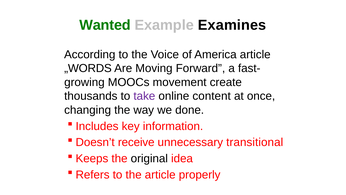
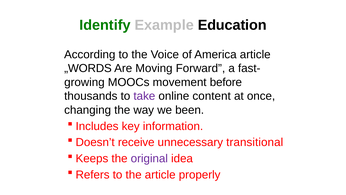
Wanted: Wanted -> Identify (105, 25)
Examines: Examines -> Education (232, 25)
create: create -> before (226, 82)
done: done -> been (190, 110)
original colour: black -> purple (149, 158)
